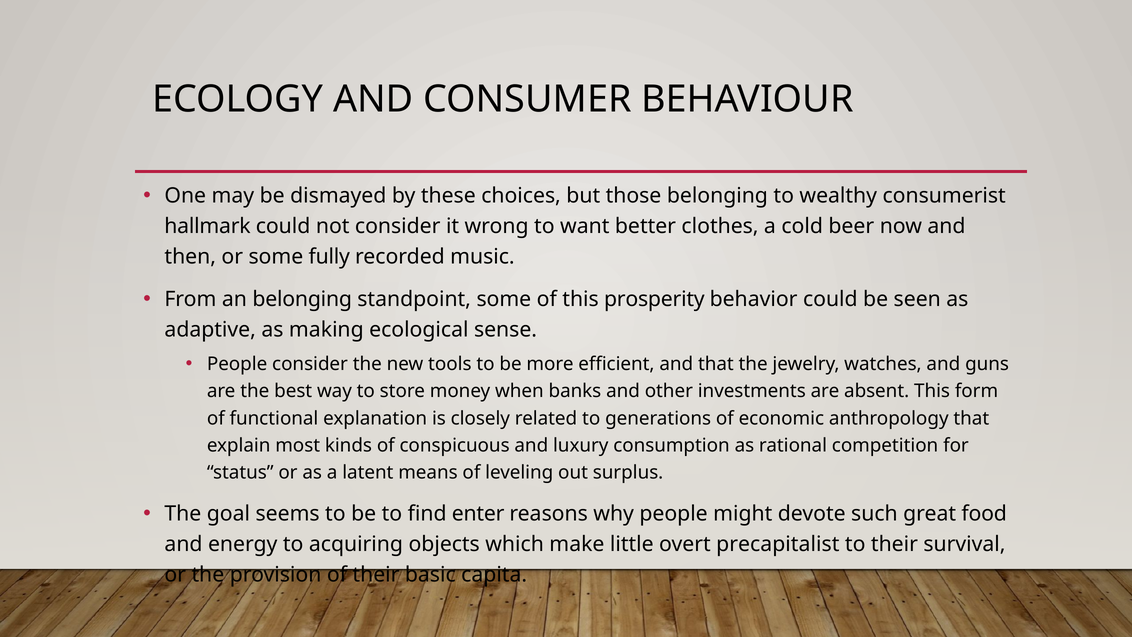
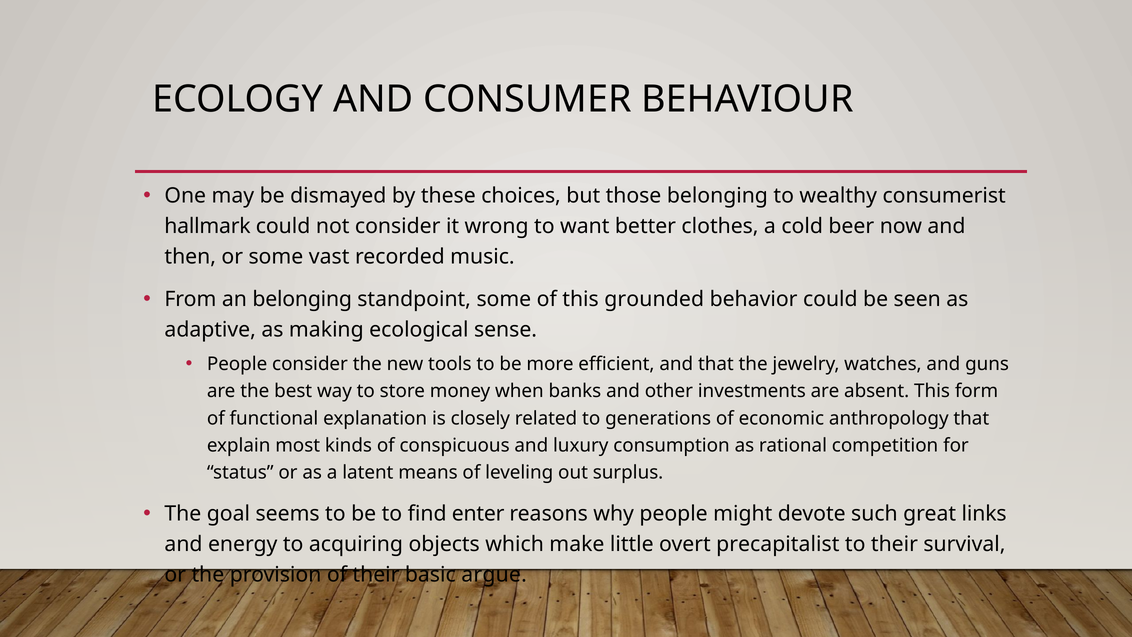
fully: fully -> vast (329, 257)
prosperity: prosperity -> grounded (654, 299)
food: food -> links (984, 514)
capita: capita -> argue (494, 575)
